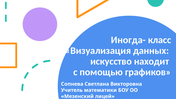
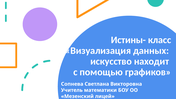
Иногда-: Иногда- -> Истины- (128, 40)
